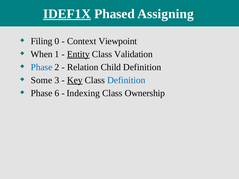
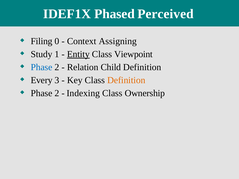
IDEF1X underline: present -> none (67, 14)
Assigning: Assigning -> Perceived (166, 14)
Viewpoint: Viewpoint -> Assigning (118, 41)
When: When -> Study (42, 54)
Validation: Validation -> Viewpoint (133, 54)
Some: Some -> Every (42, 80)
Key underline: present -> none (75, 80)
Definition colour: blue -> orange (126, 80)
6: 6 -> 2 (57, 93)
